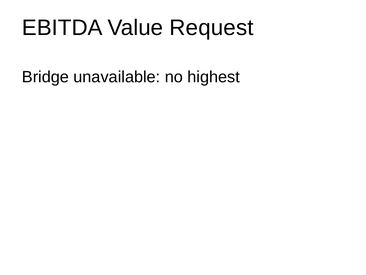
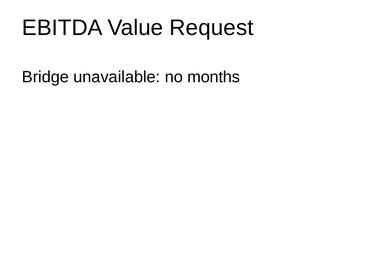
highest: highest -> months (214, 77)
